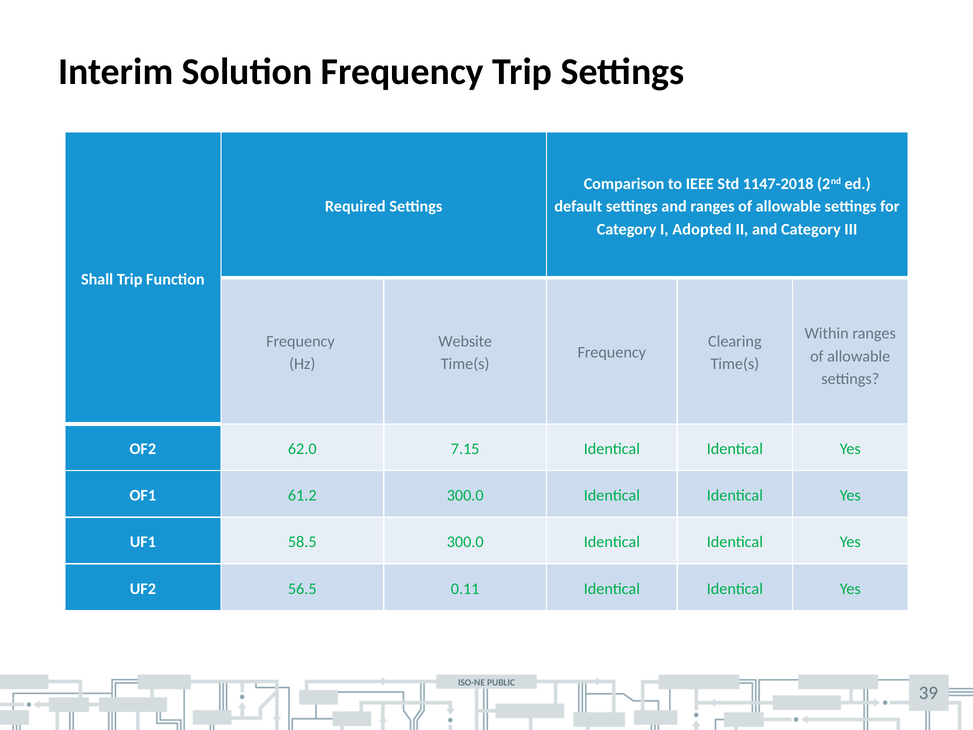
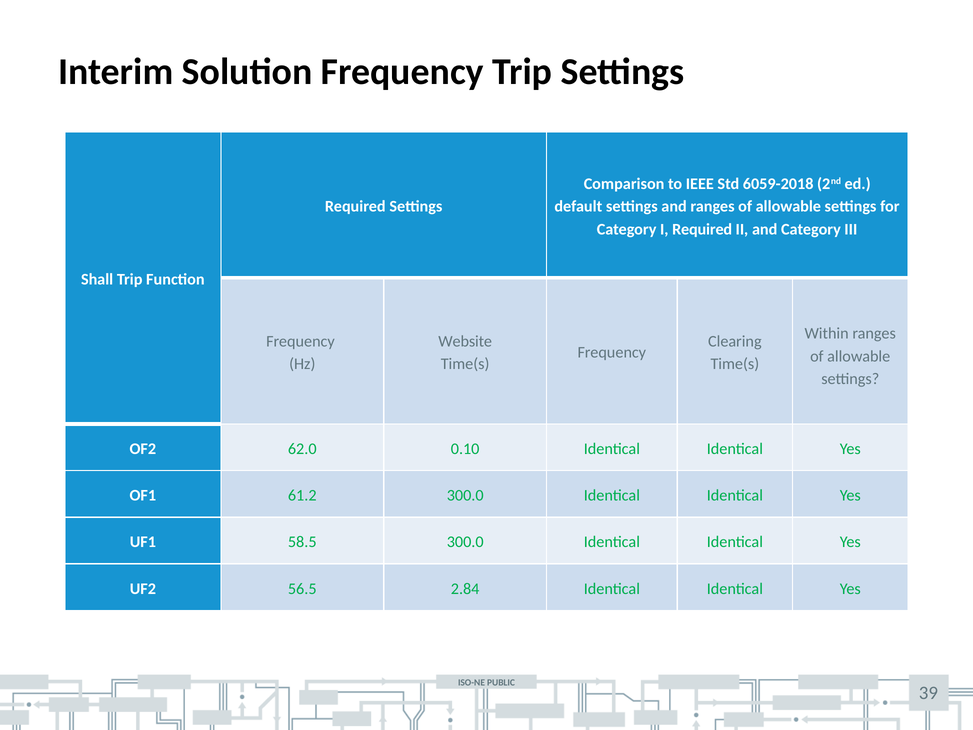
1147-2018: 1147-2018 -> 6059-2018 (778, 184)
I Adopted: Adopted -> Required (702, 229)
7.15: 7.15 -> 0.10 (465, 449)
0.11: 0.11 -> 2.84 (465, 589)
